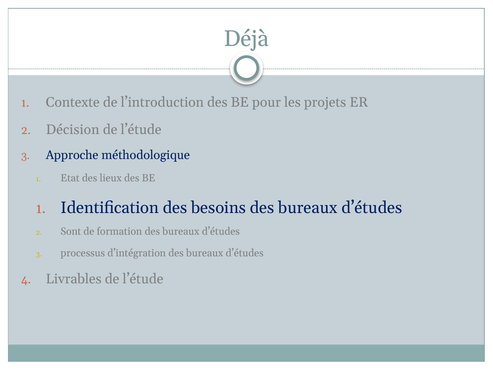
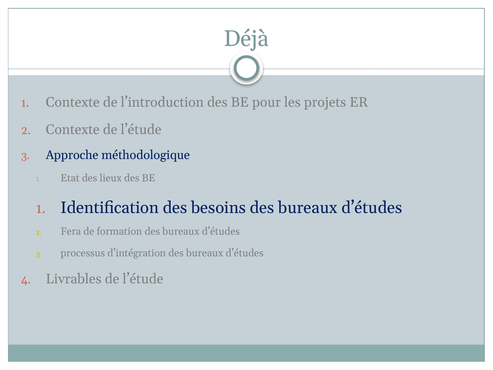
Décision: Décision -> Contexte (73, 130)
Sont: Sont -> Fera (71, 231)
